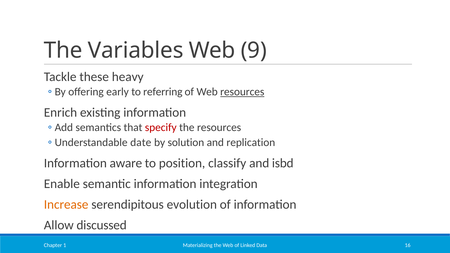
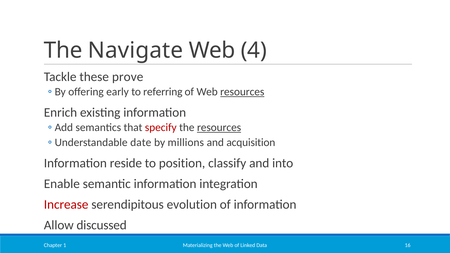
Variables: Variables -> Navigate (136, 50)
9: 9 -> 4 (254, 50)
heavy: heavy -> prove (128, 77)
resources underline: none -> present (219, 128)
solution: solution -> millions (186, 143)
replication: replication -> acquisition (251, 143)
aware: aware -> reside (126, 163)
isbd: isbd -> into (283, 163)
Increase colour: orange -> red (66, 205)
